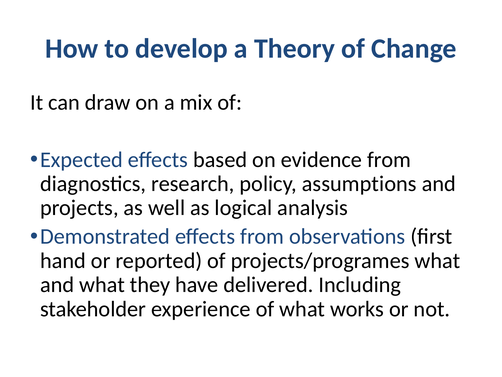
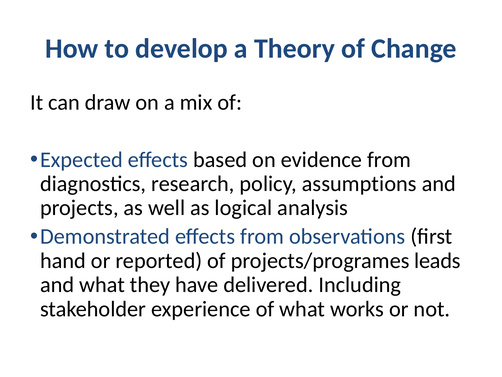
projects/programes what: what -> leads (437, 260)
